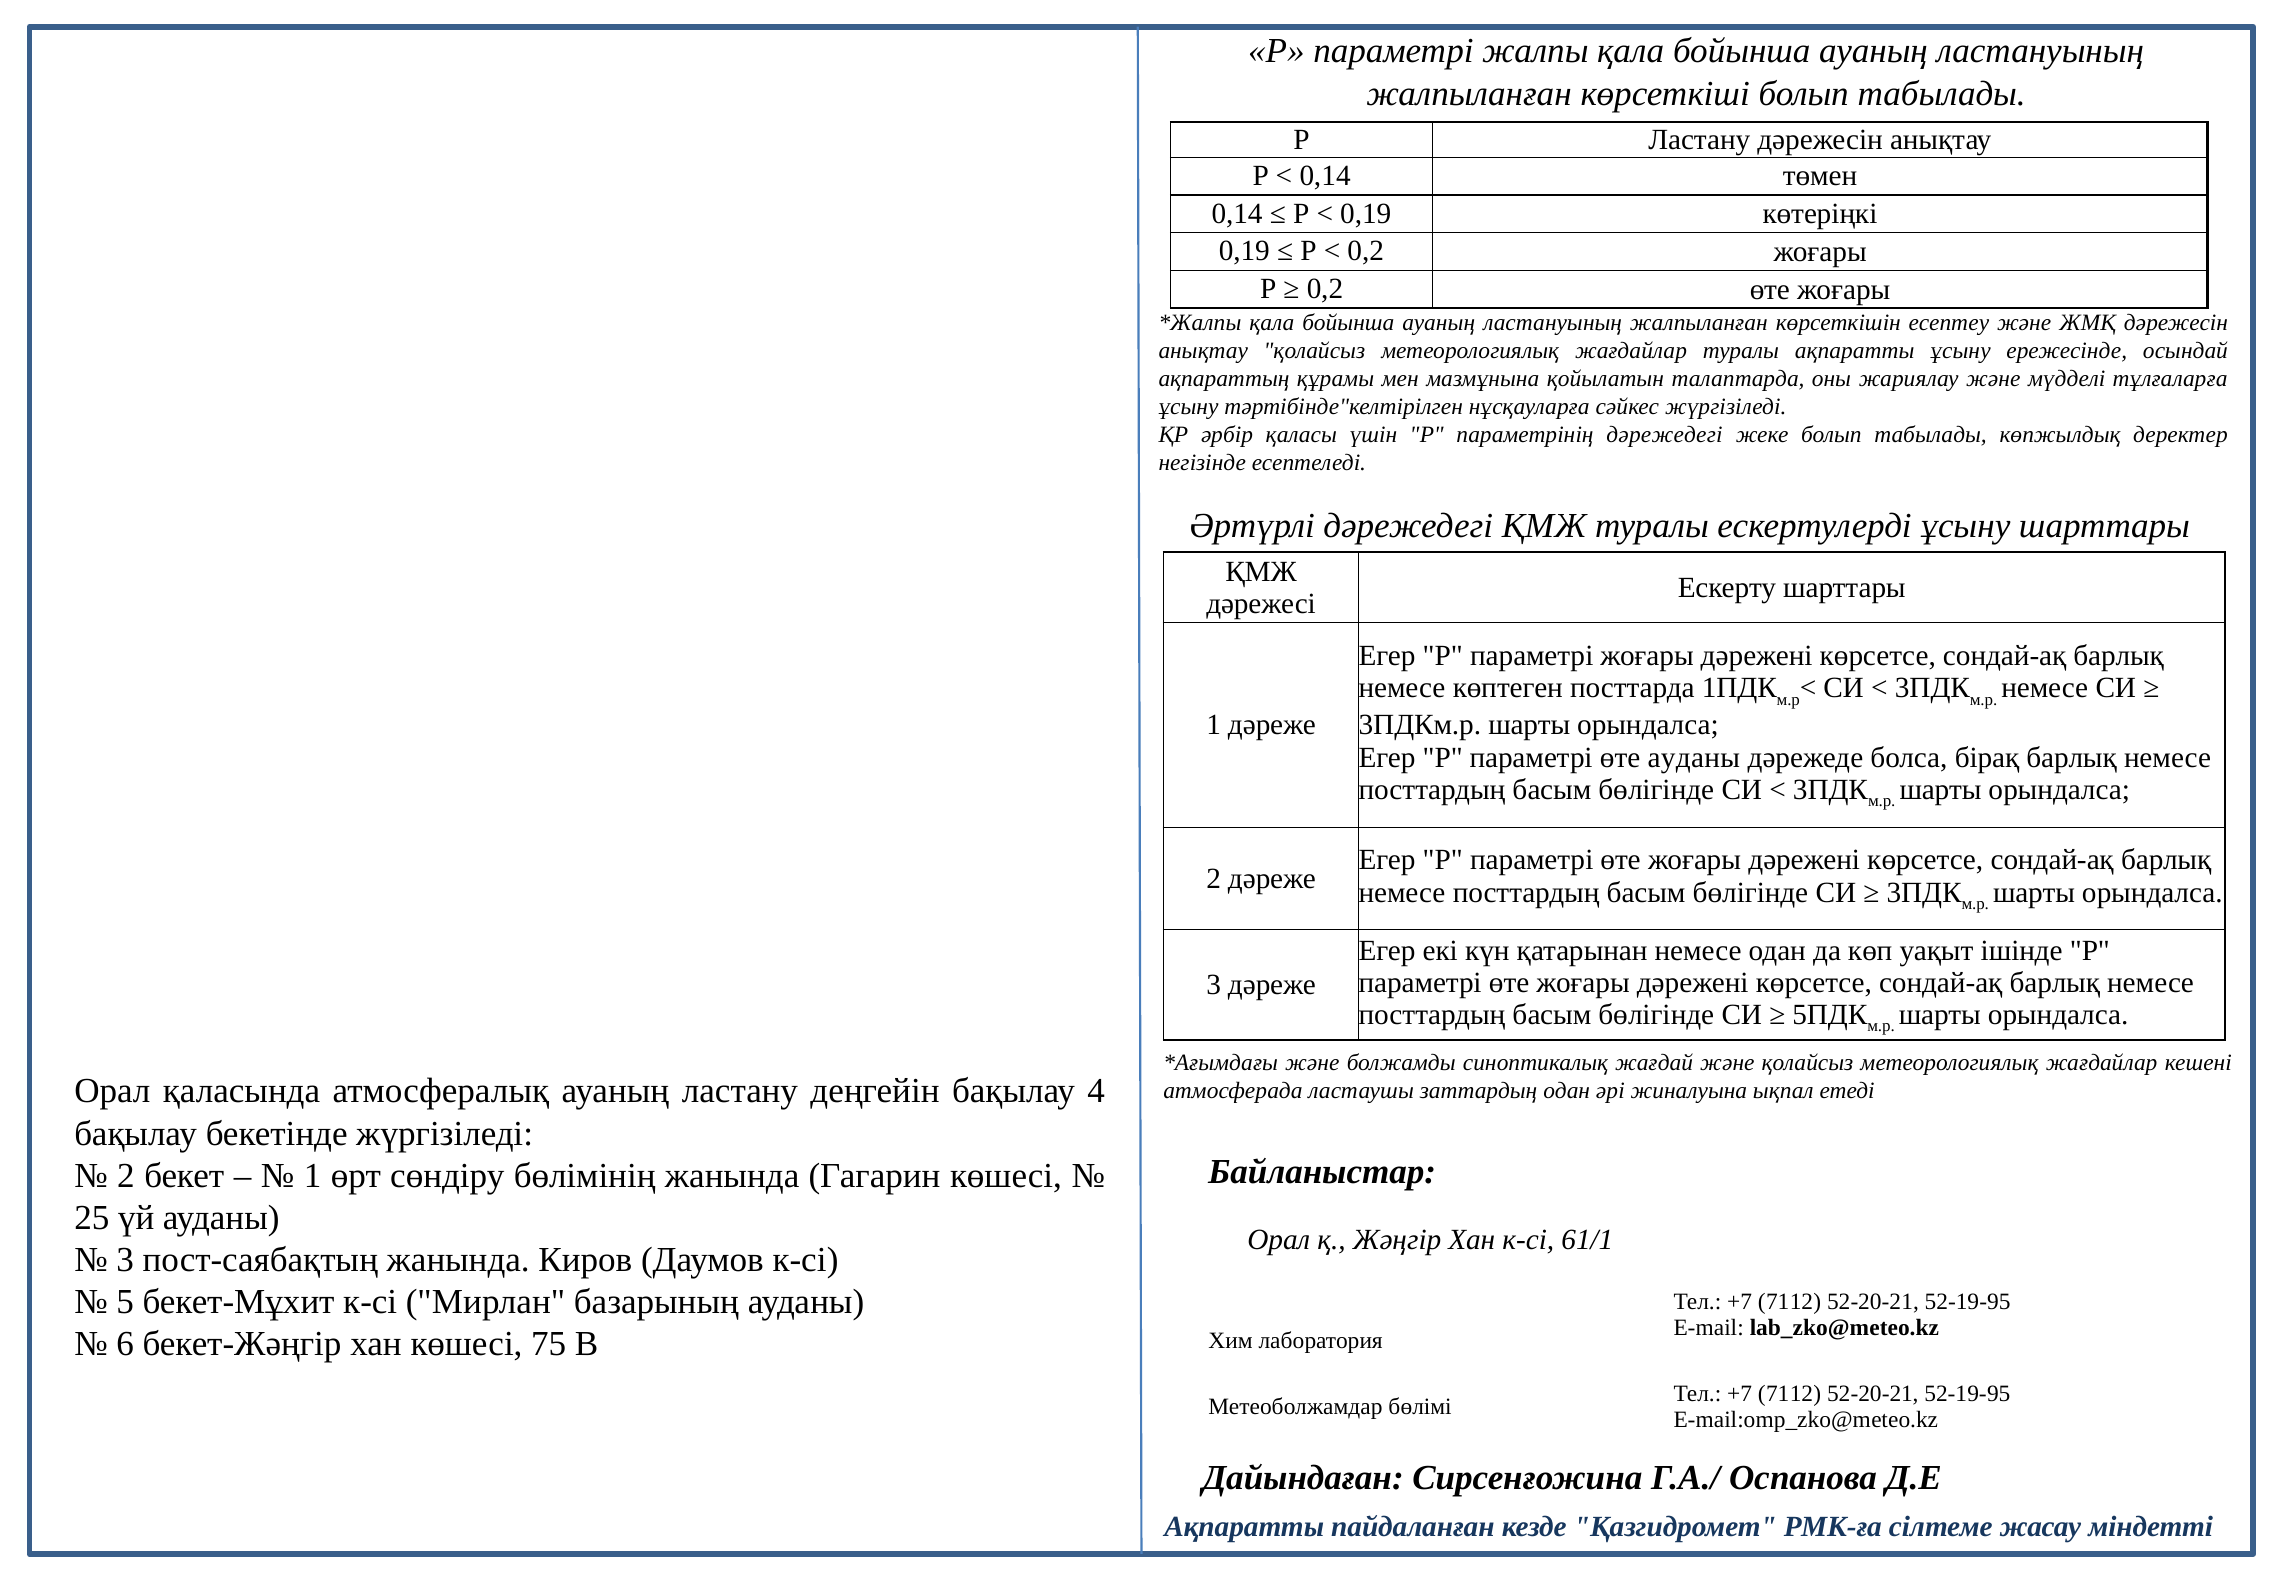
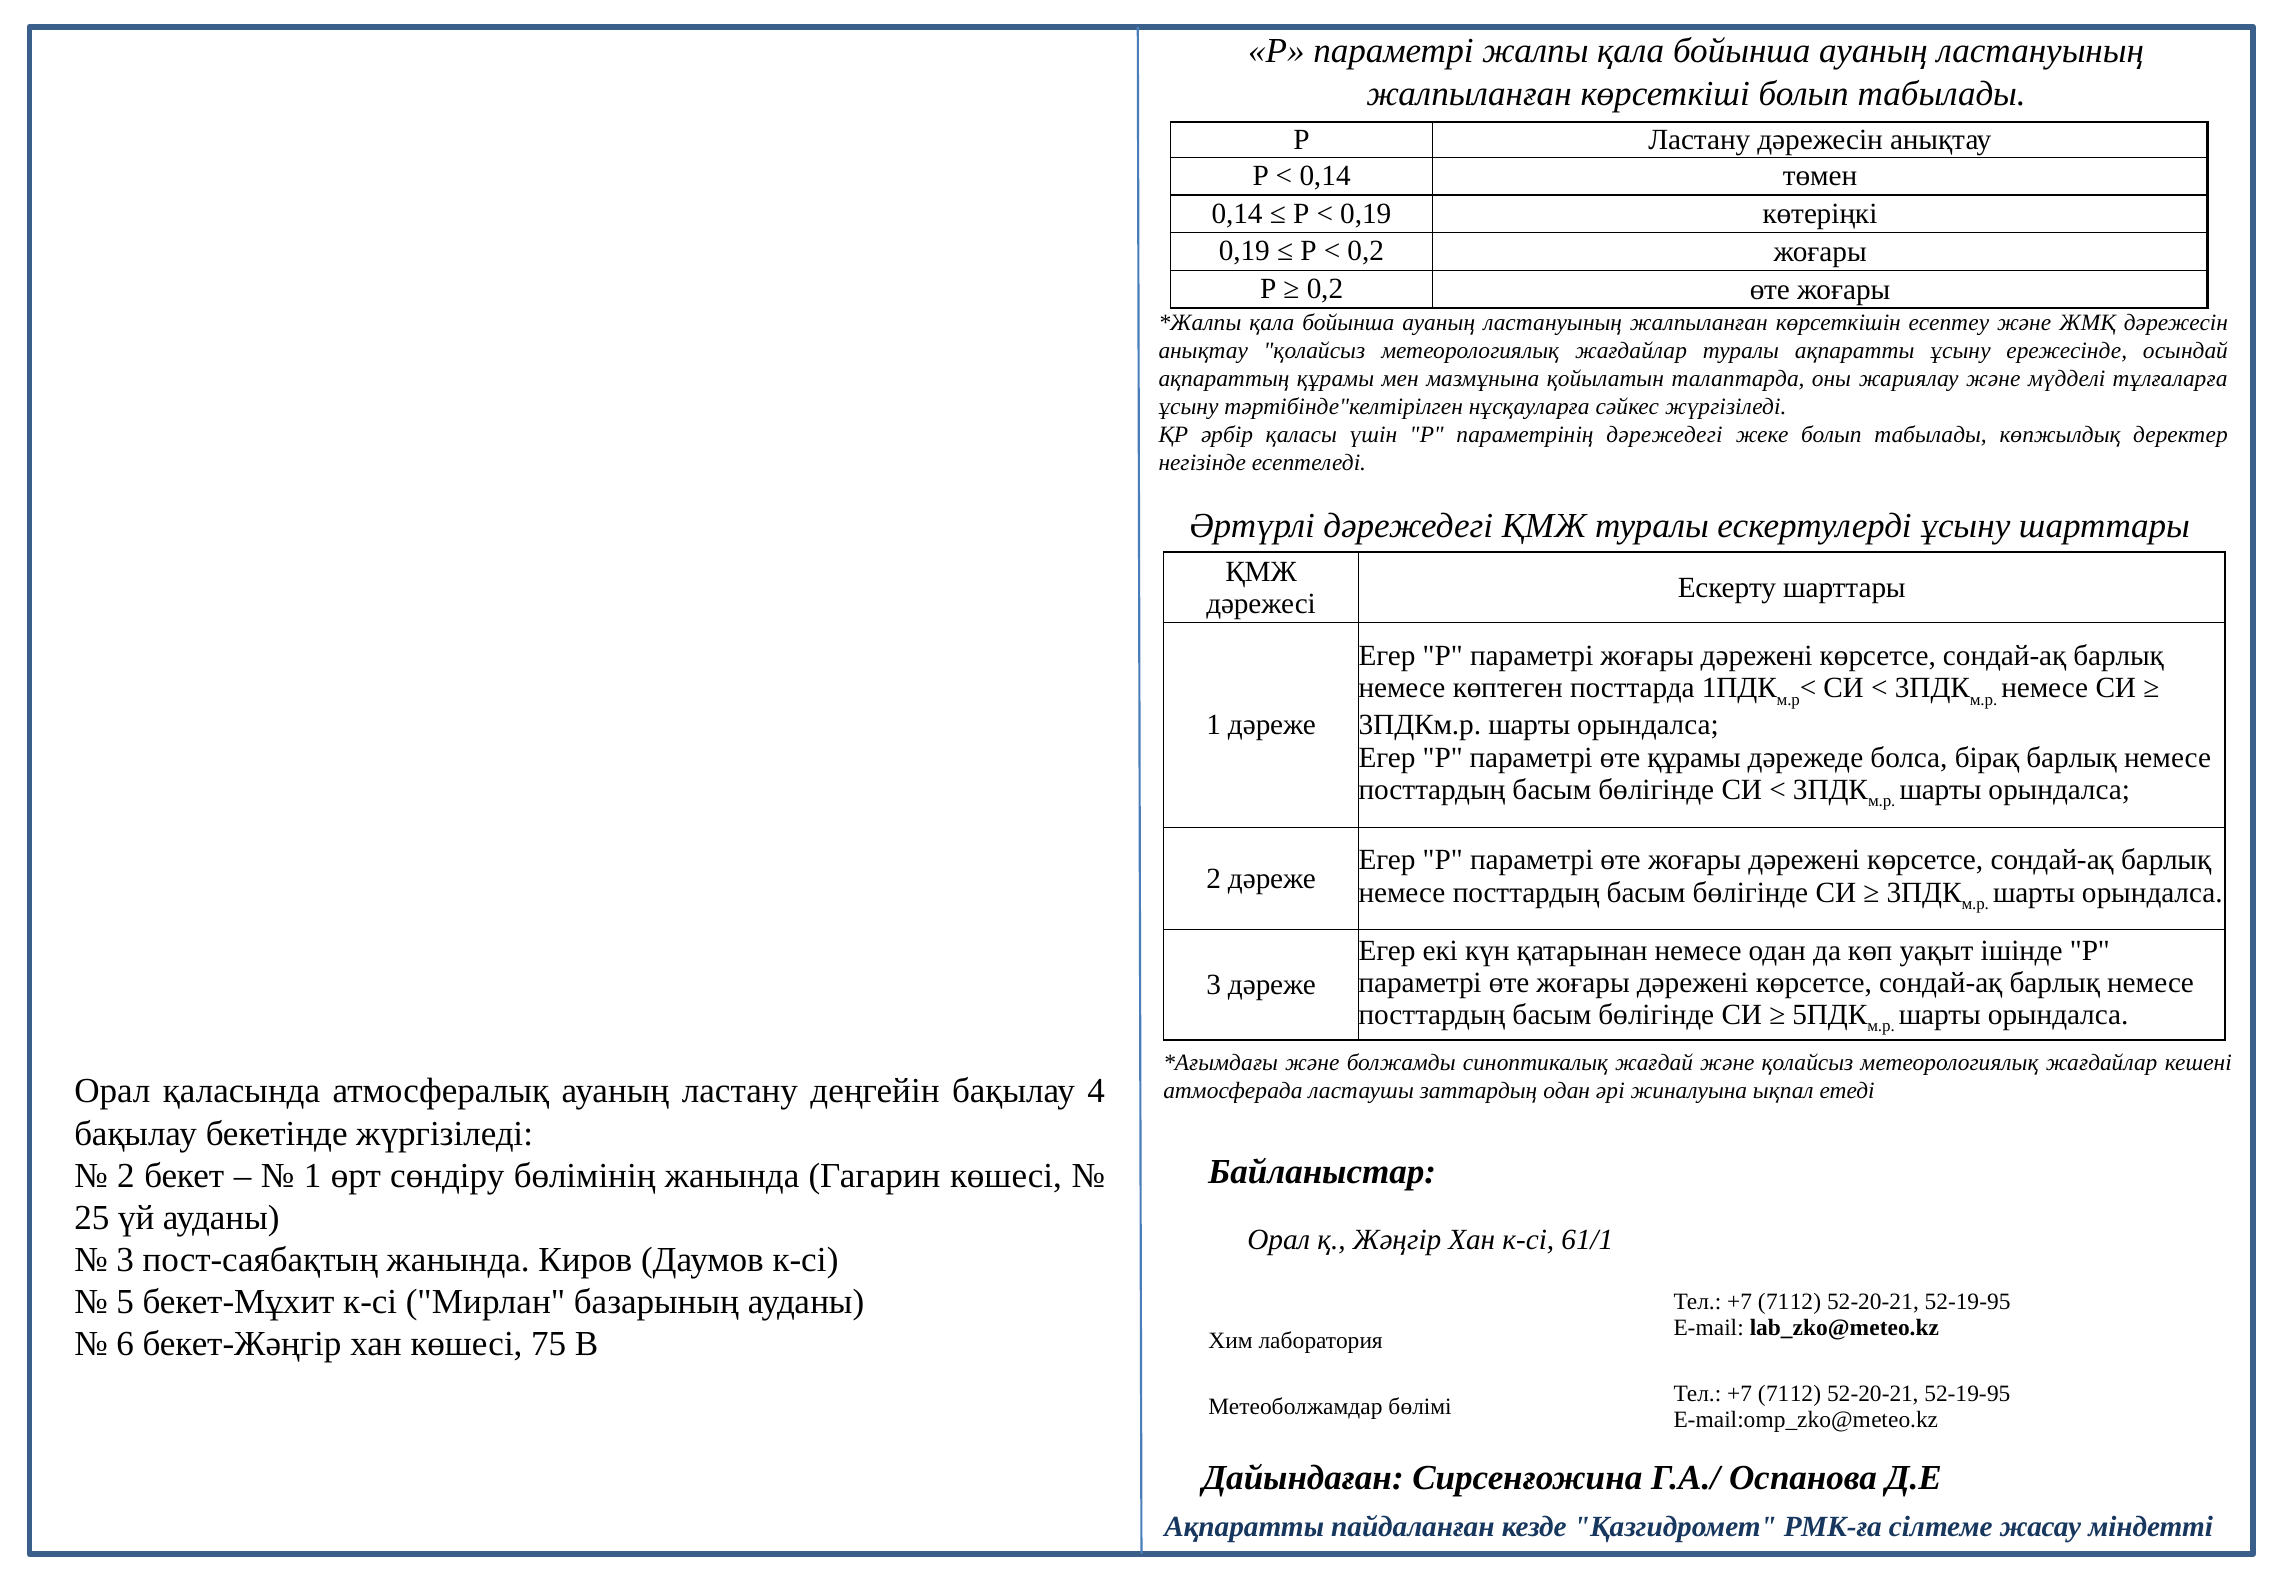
өте ауданы: ауданы -> құрамы (1694, 757)
